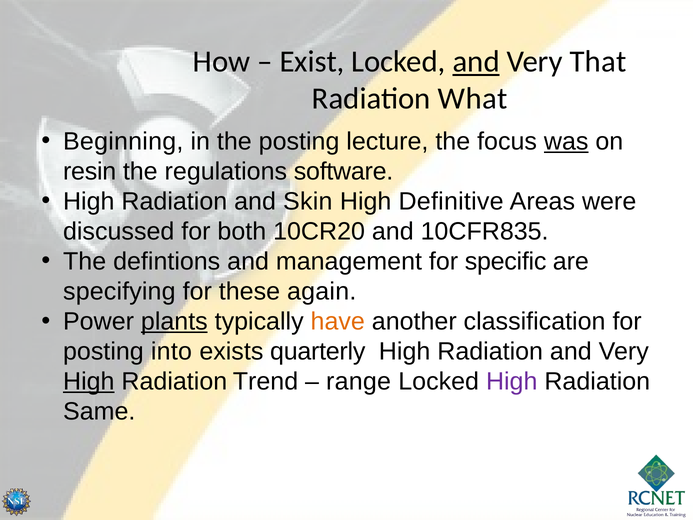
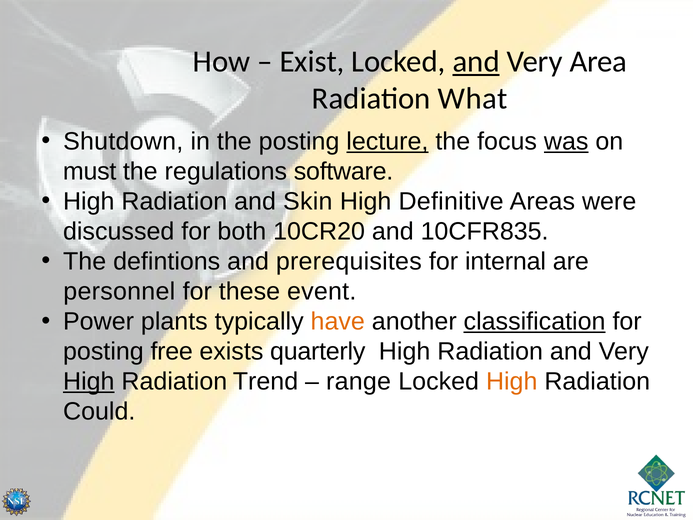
That: That -> Area (598, 62)
Beginning: Beginning -> Shutdown (123, 141)
lecture underline: none -> present (387, 141)
resin: resin -> must (90, 171)
management: management -> prerequisites (349, 261)
specific: specific -> internal (506, 261)
specifying: specifying -> personnel (119, 291)
again: again -> event (322, 291)
plants underline: present -> none (174, 321)
classification underline: none -> present (535, 321)
into: into -> free (172, 352)
High colour: purple -> orange (512, 382)
Same: Same -> Could (99, 412)
